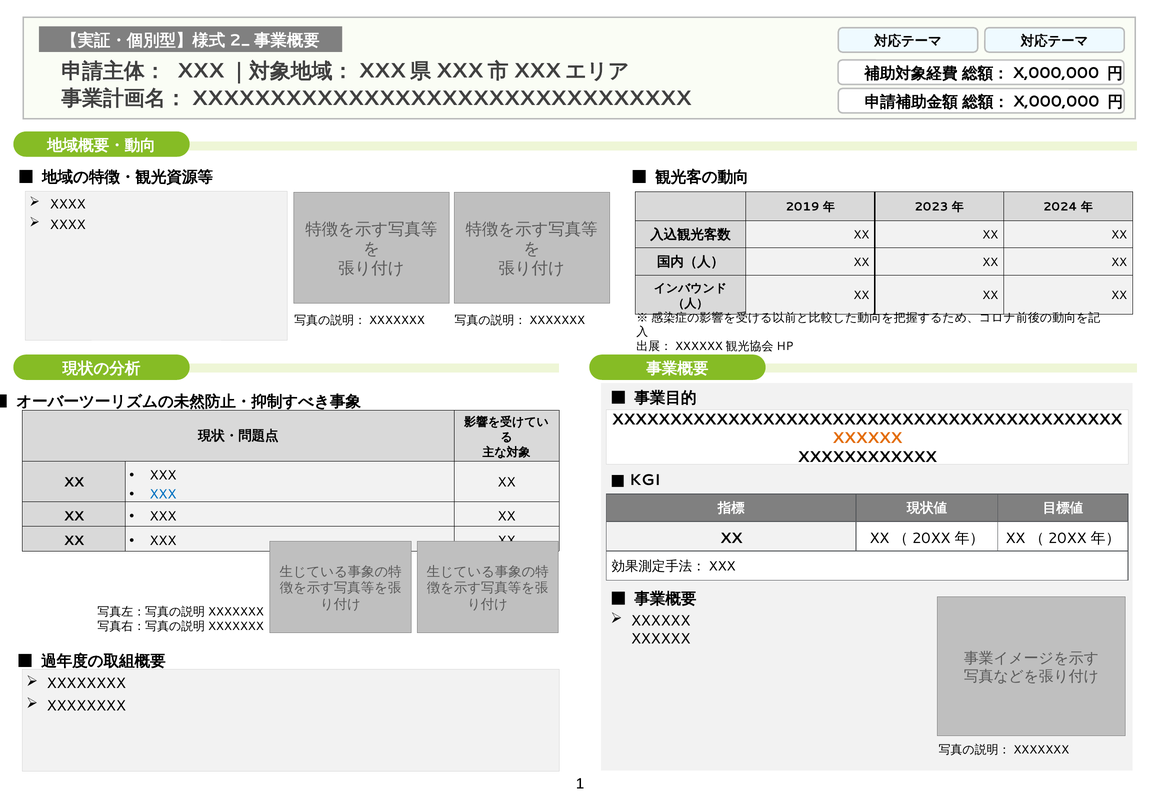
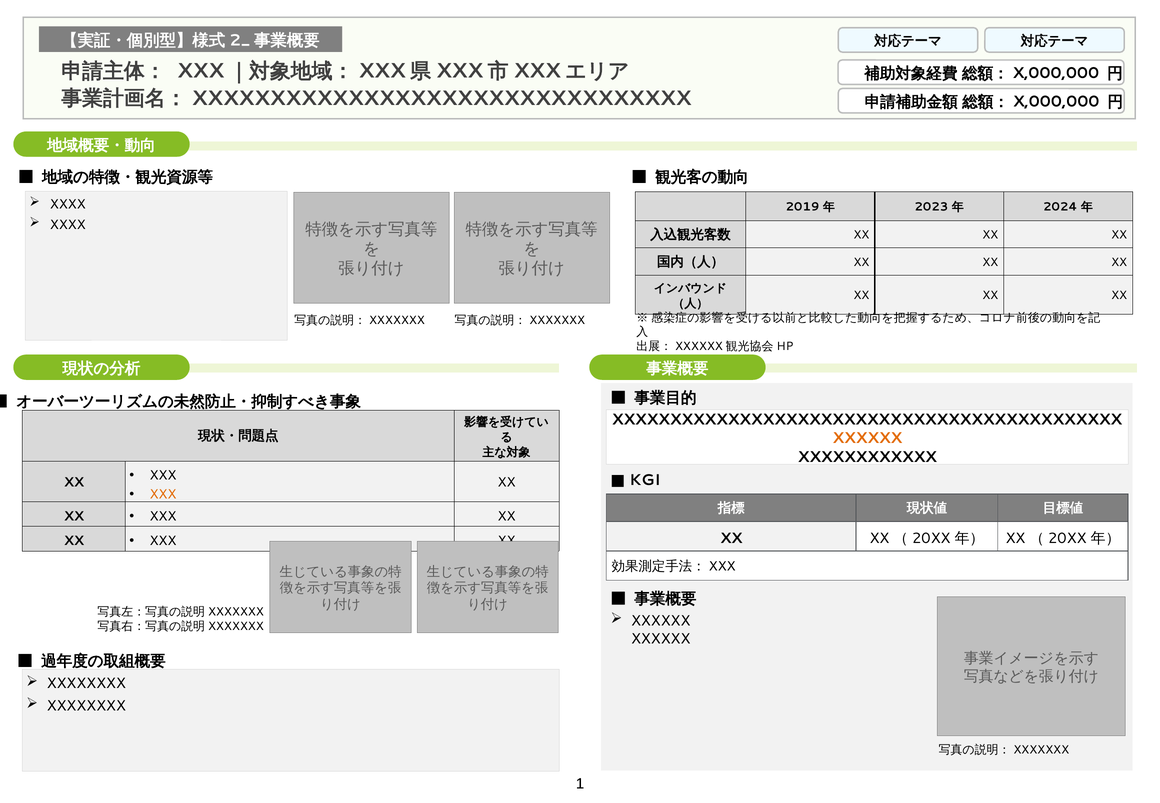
XXX colour: blue -> orange (163, 494)
